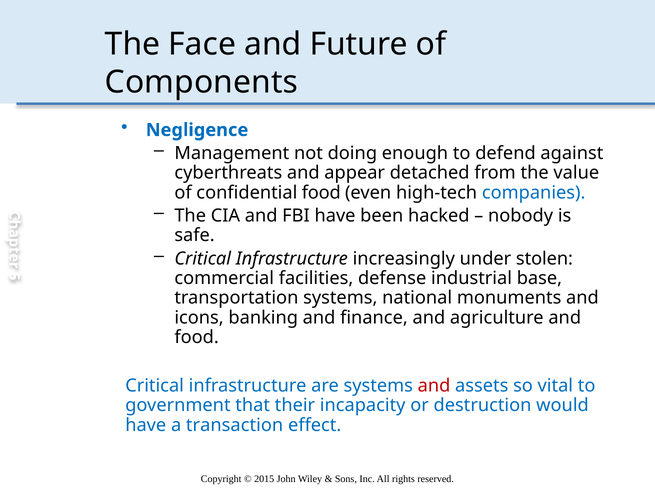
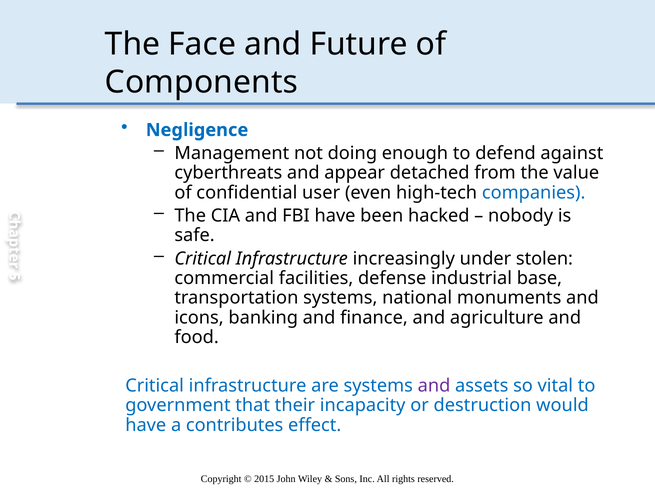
confidential food: food -> user (321, 193)
and colour: red -> purple (434, 386)
transaction: transaction -> contributes (235, 425)
